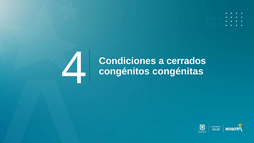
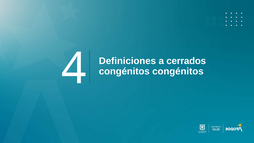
Condiciones: Condiciones -> Definiciones (127, 61)
congénitos congénitas: congénitas -> congénitos (178, 71)
